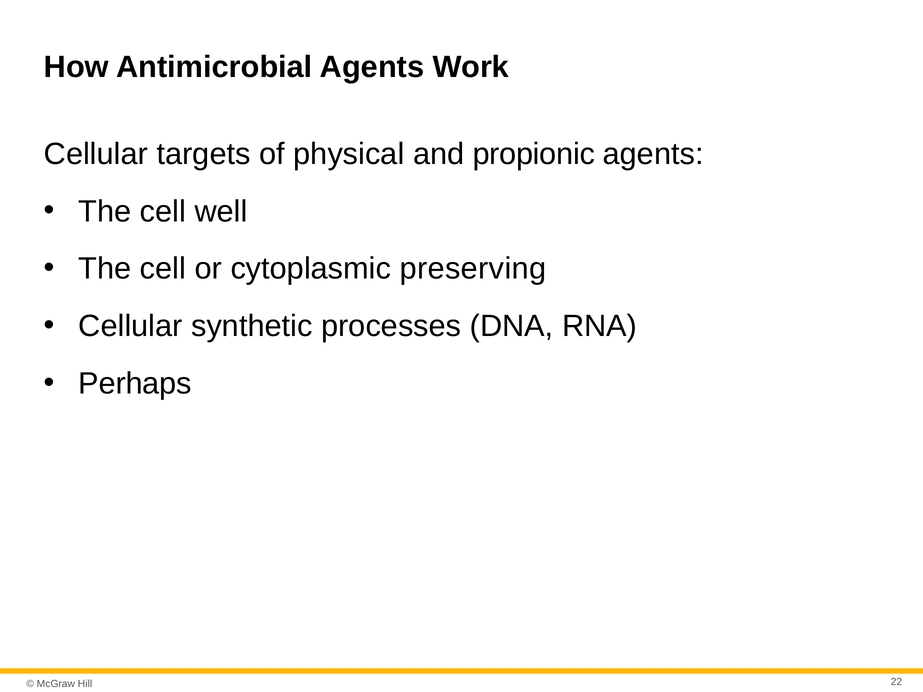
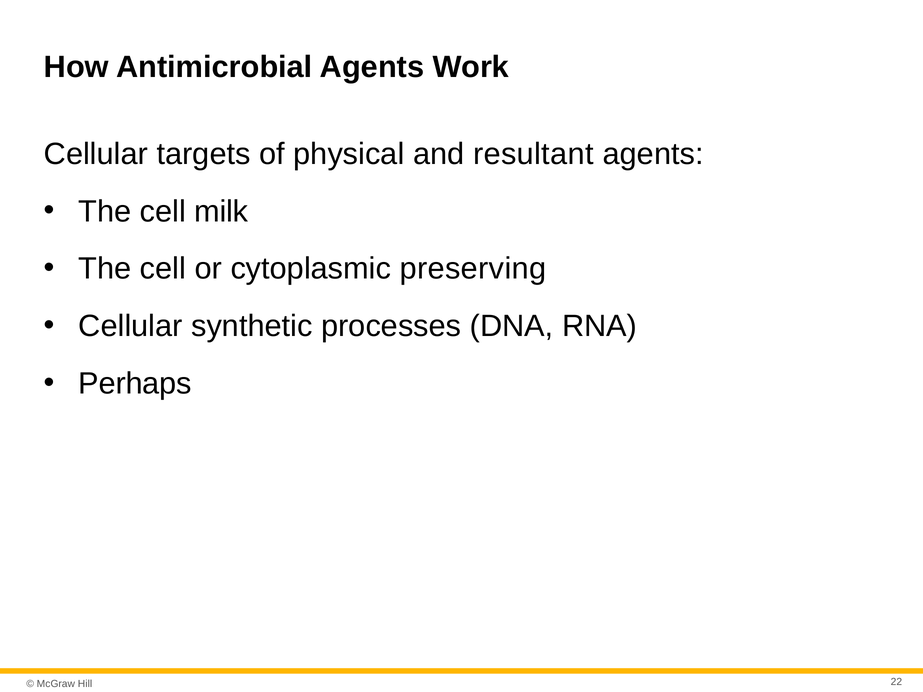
propionic: propionic -> resultant (533, 154)
well: well -> milk (221, 212)
